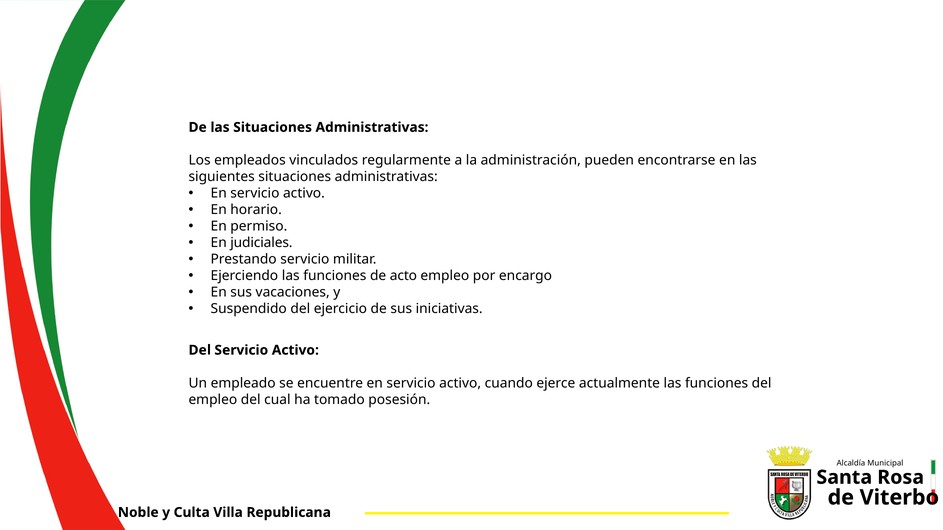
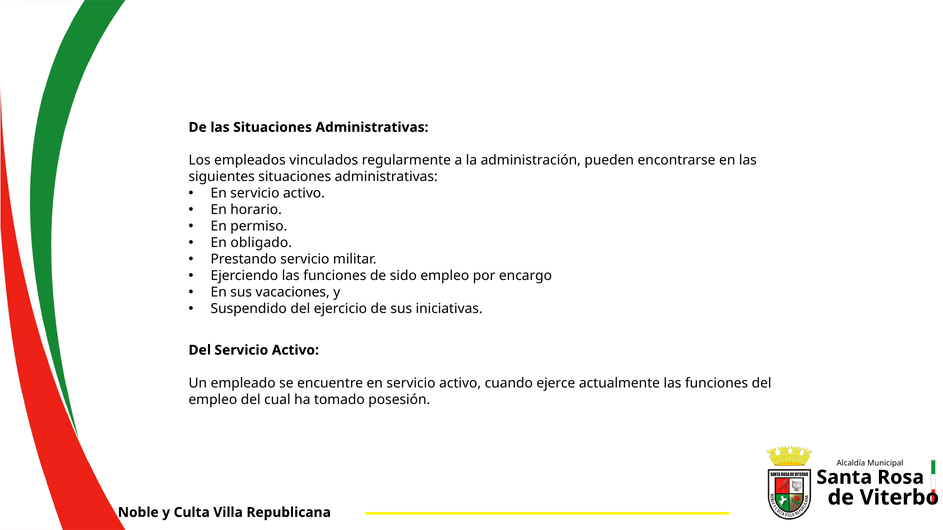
judiciales: judiciales -> obligado (261, 243)
acto: acto -> sido (403, 276)
